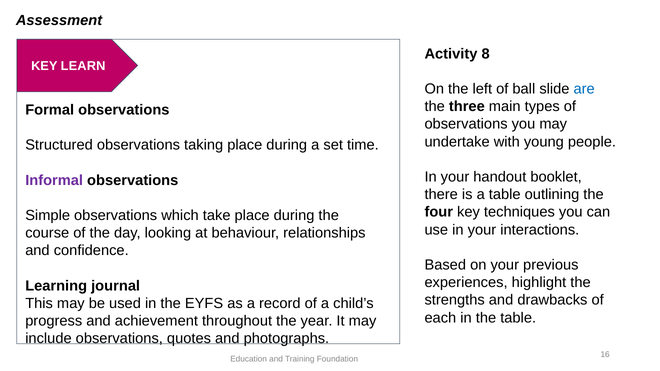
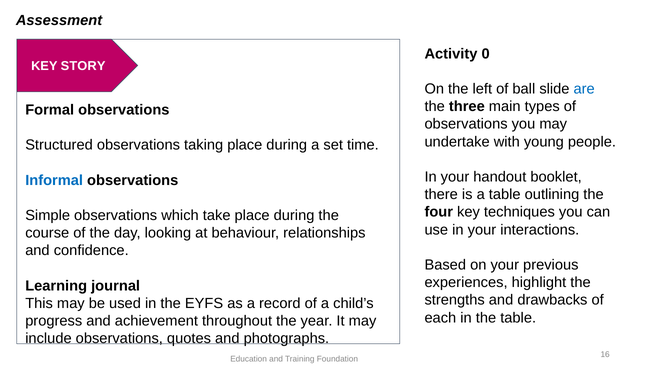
8: 8 -> 0 (486, 54)
LEARN: LEARN -> STORY (83, 66)
Informal colour: purple -> blue (54, 180)
